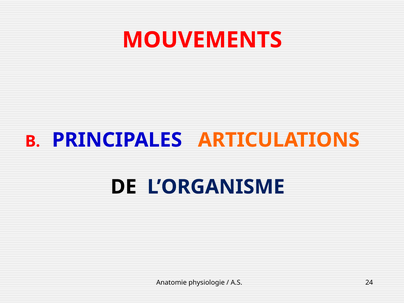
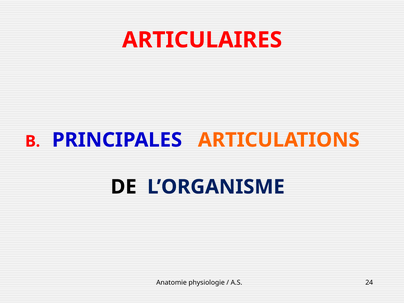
MOUVEMENTS: MOUVEMENTS -> ARTICULAIRES (202, 40)
